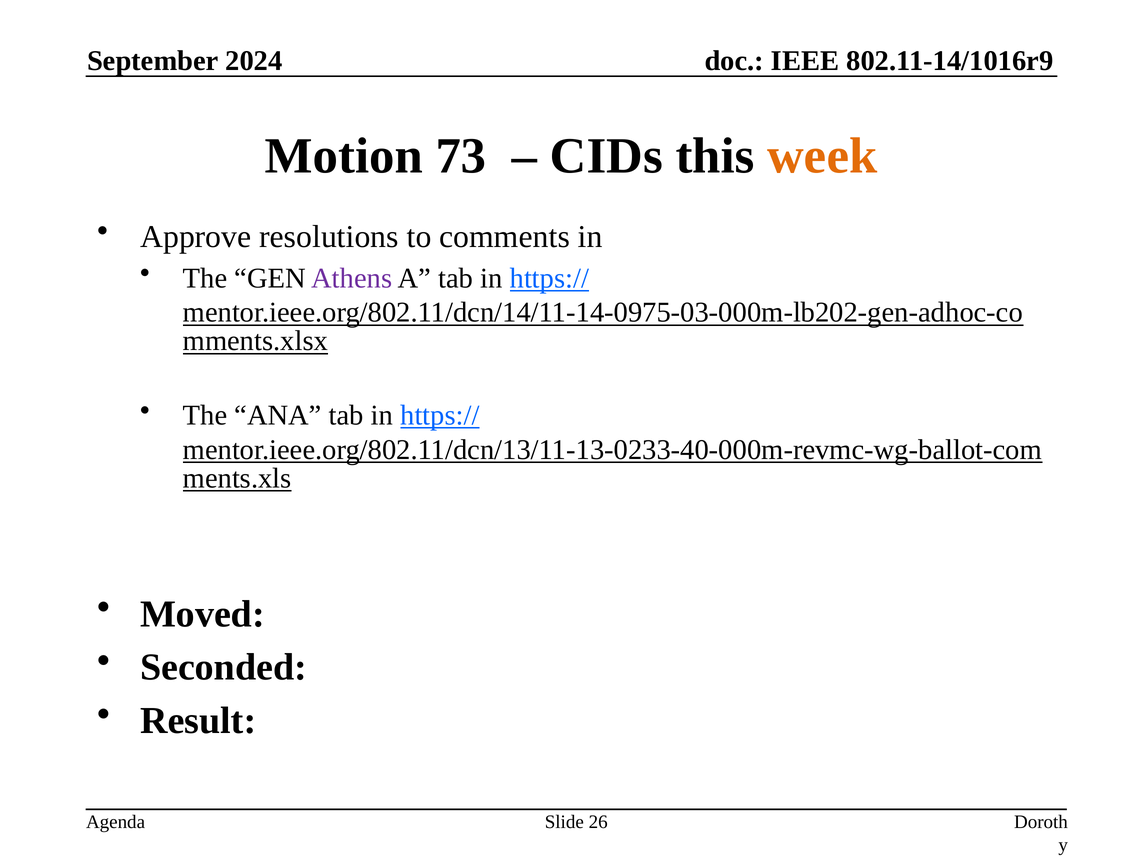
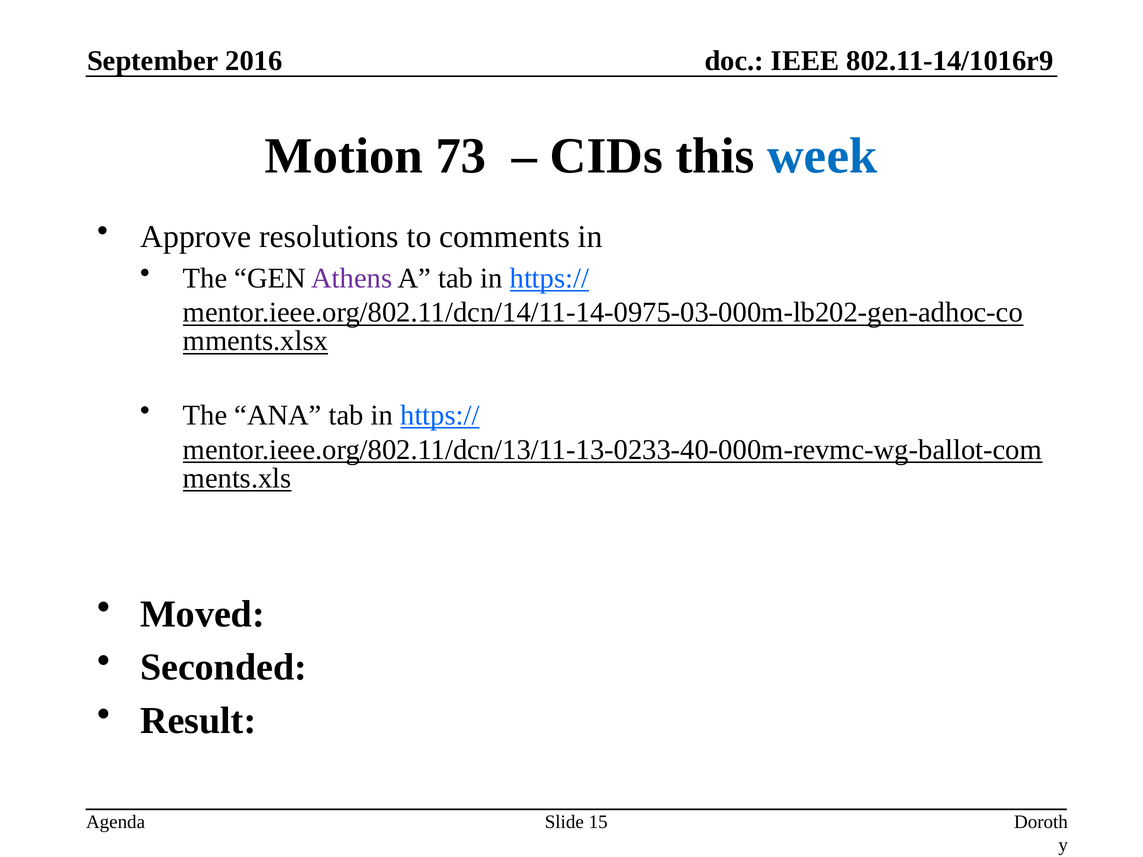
2024: 2024 -> 2016 (254, 61)
week colour: orange -> blue (822, 156)
26: 26 -> 15 (598, 822)
